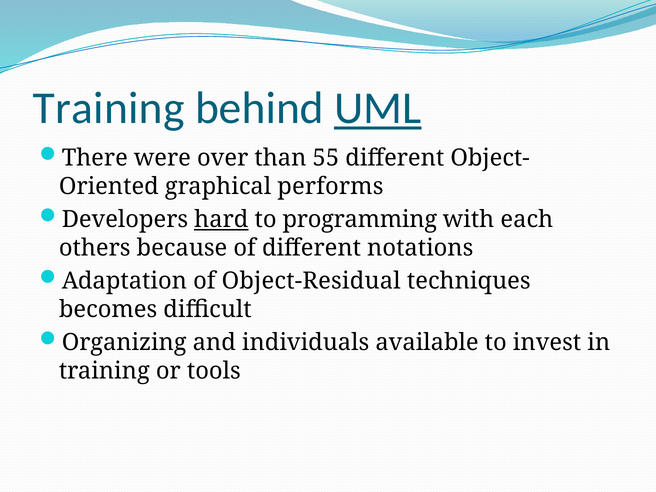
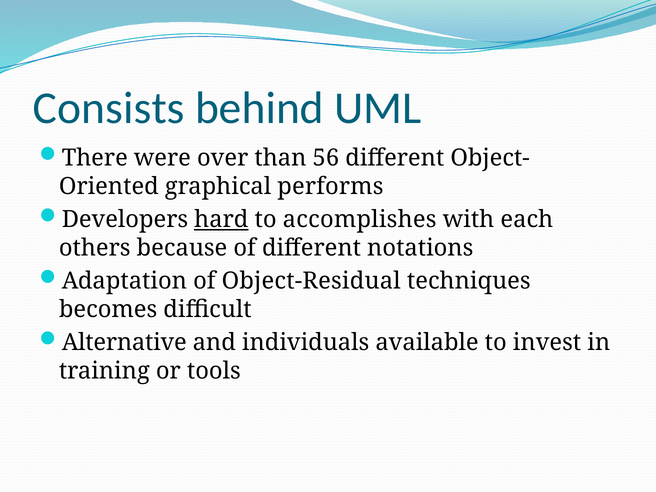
Training: Training -> Consists (109, 108)
UML underline: present -> none (378, 108)
55: 55 -> 56 (326, 158)
programming: programming -> accomplishes (360, 219)
Organizing: Organizing -> Alternative (124, 343)
